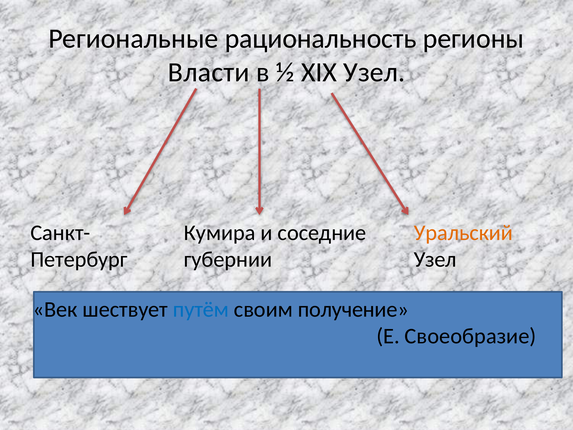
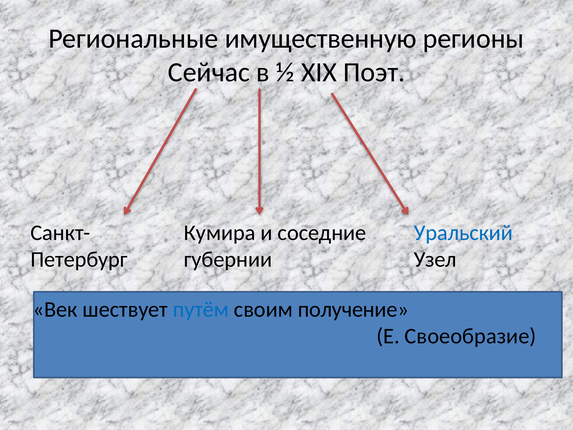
рациональность: рациональность -> имущественную (321, 39)
Власти: Власти -> Сейчас (209, 72)
XIX Узел: Узел -> Поэт (374, 72)
Уральский colour: orange -> blue (463, 233)
